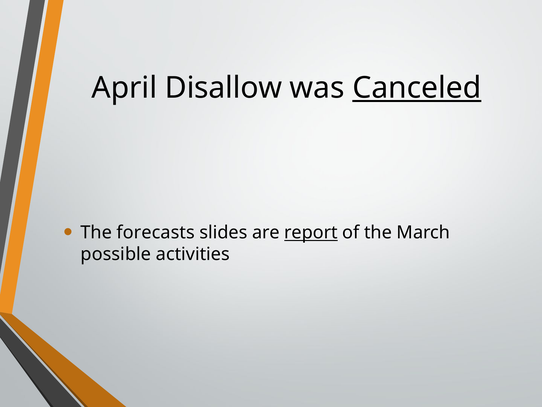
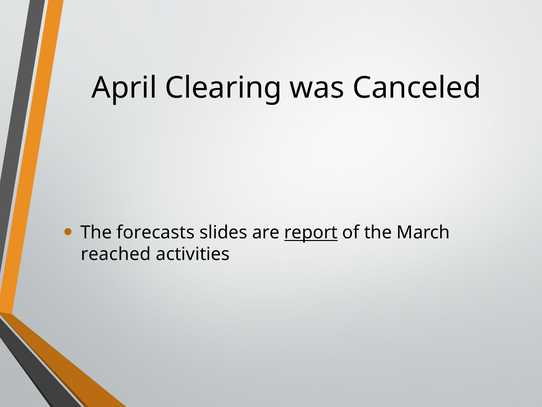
Disallow: Disallow -> Clearing (223, 88)
Canceled underline: present -> none (417, 88)
possible: possible -> reached (116, 254)
